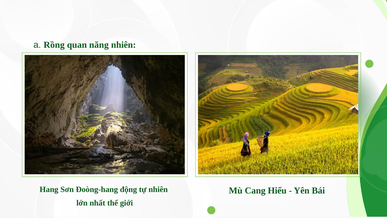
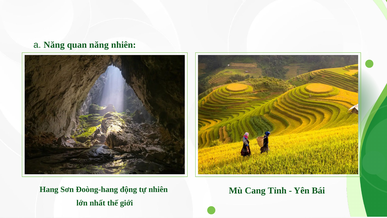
a Rồng: Rồng -> Năng (54, 45)
Hiểu: Hiểu -> Tỉnh (277, 190)
